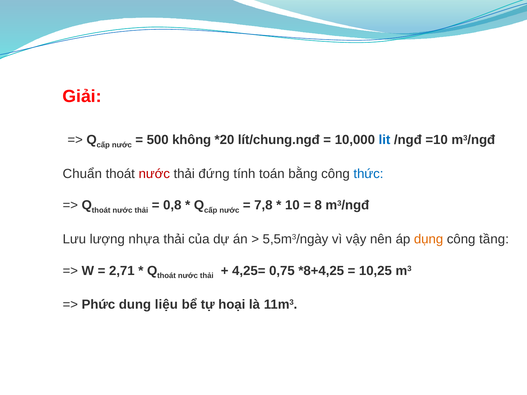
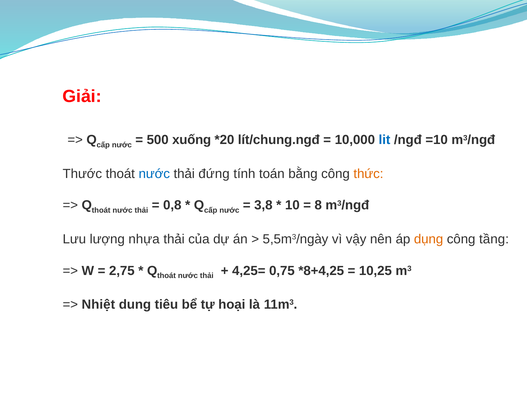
không: không -> xuống (192, 140)
Chuẩn: Chuẩn -> Thước (82, 174)
nước colour: red -> blue (154, 174)
thức colour: blue -> orange (368, 174)
7,8: 7,8 -> 3,8 (263, 205)
2,71: 2,71 -> 2,75 (122, 271)
Phức: Phức -> Nhiệt (98, 305)
liệu: liệu -> tiêu (166, 305)
